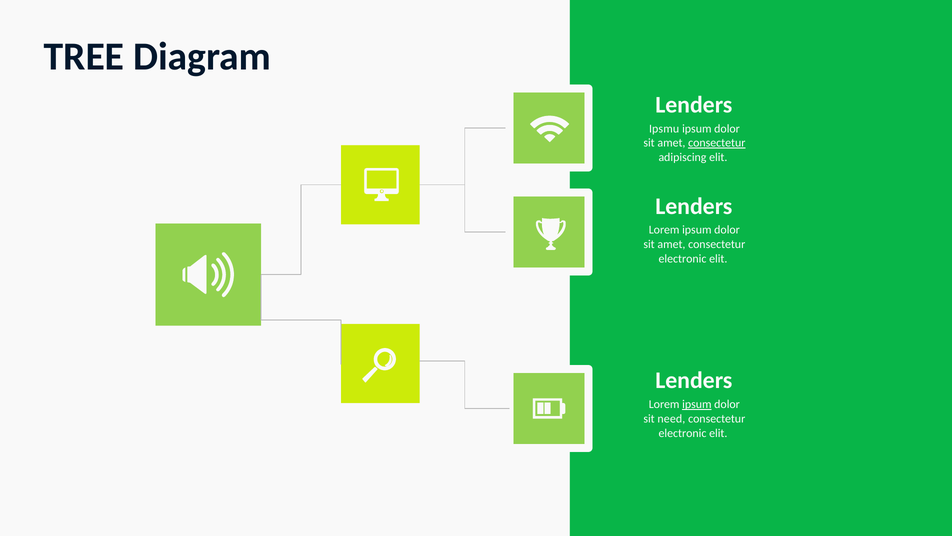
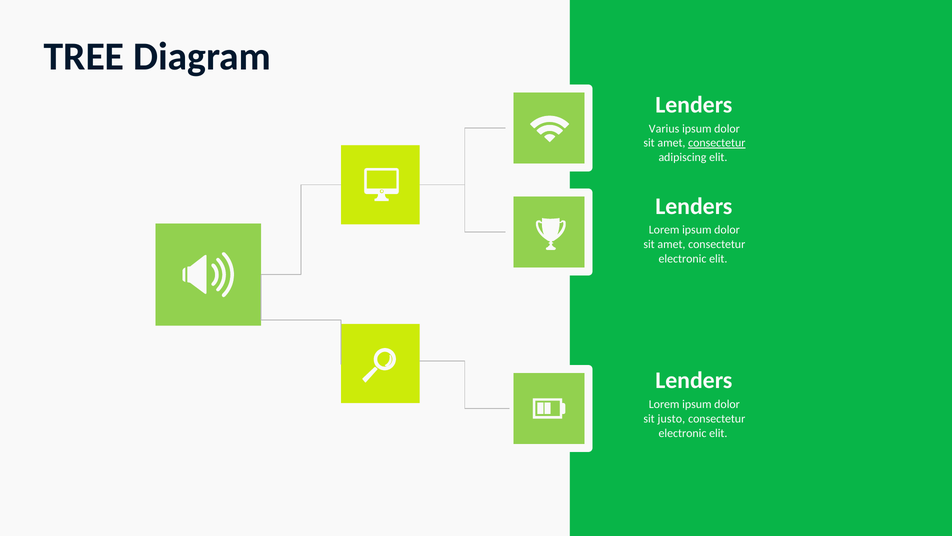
Ipsmu: Ipsmu -> Varius (664, 128)
ipsum underline: present -> none (697, 404)
need: need -> justo (671, 418)
